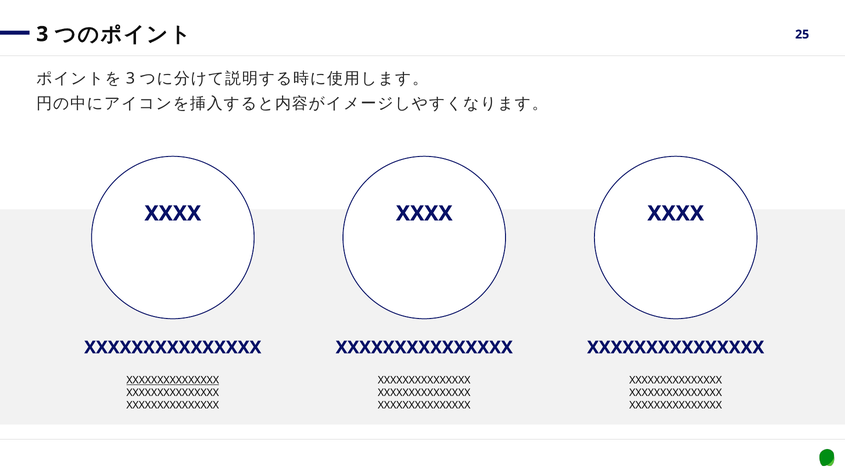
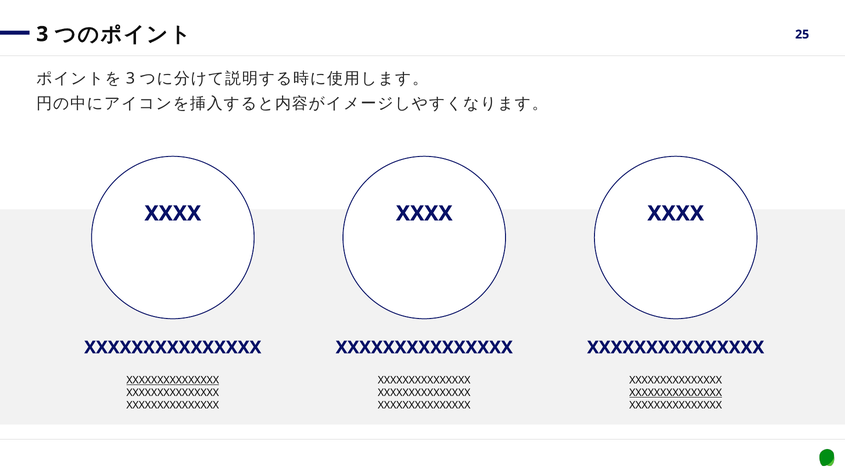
XXXXXXXXXXXXXXX underline: none -> present (676, 393)
